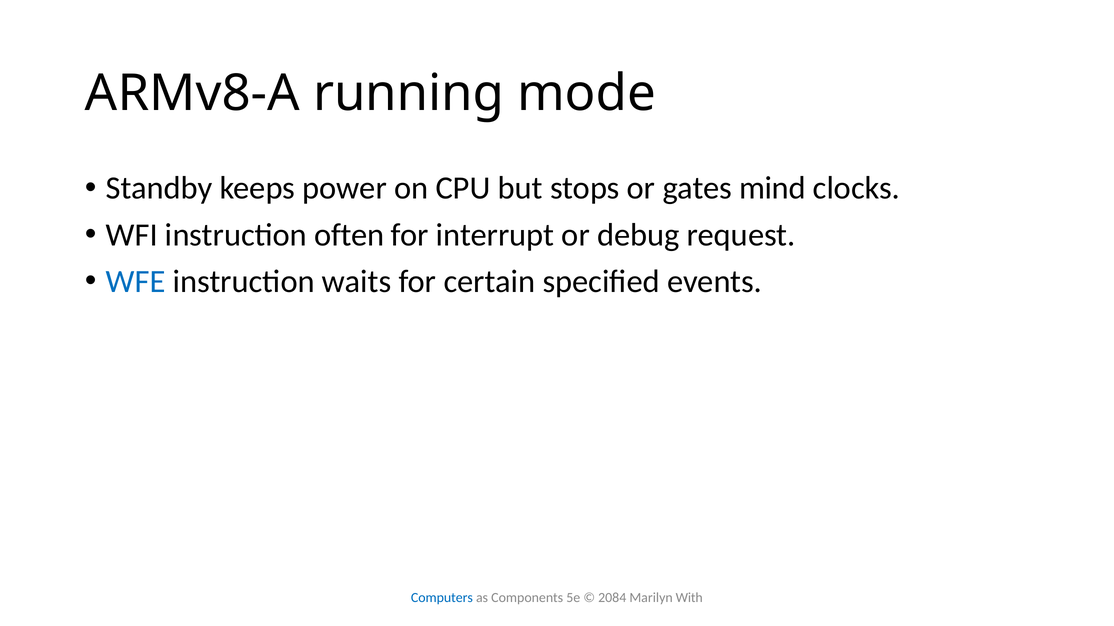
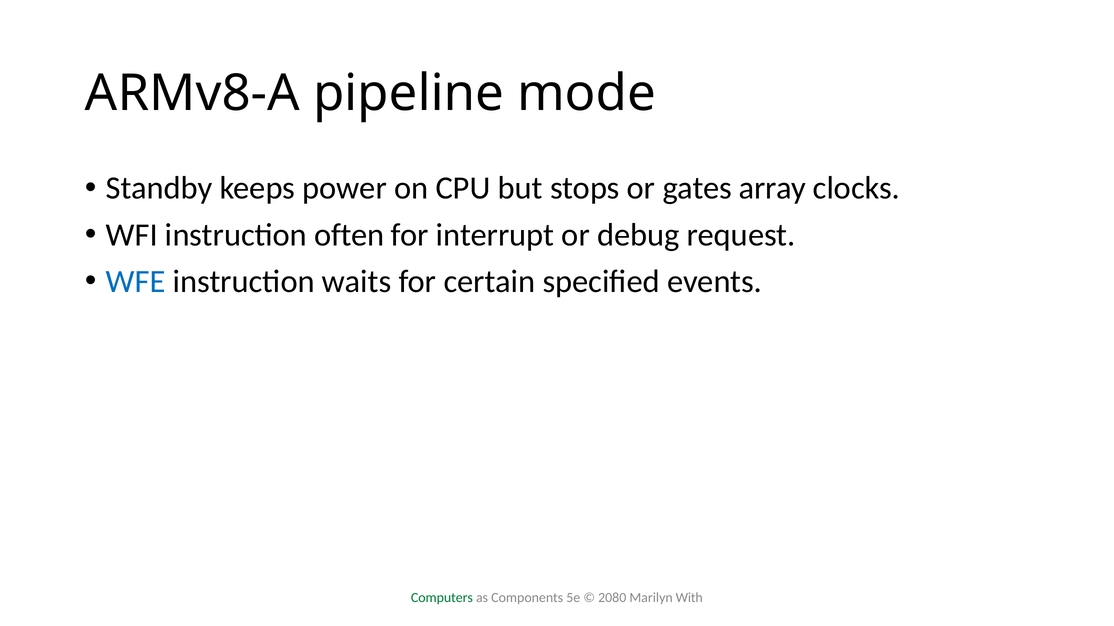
running: running -> pipeline (409, 94)
mind: mind -> array (773, 188)
Computers colour: blue -> green (442, 598)
2084: 2084 -> 2080 (612, 598)
